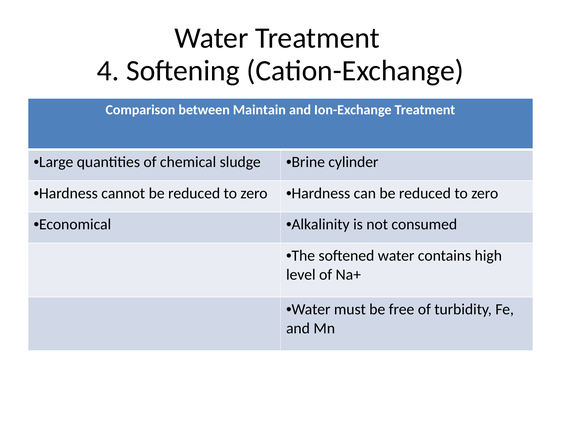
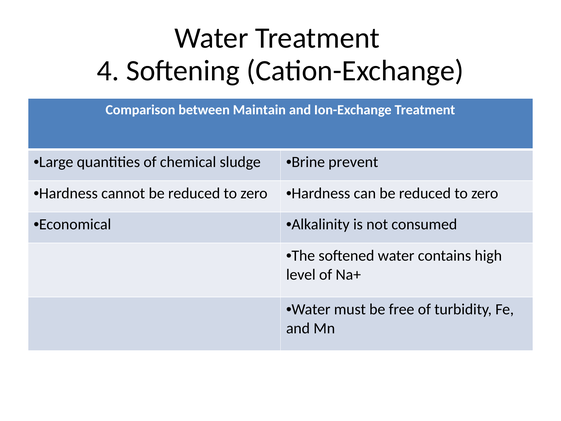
cylinder: cylinder -> prevent (353, 162)
